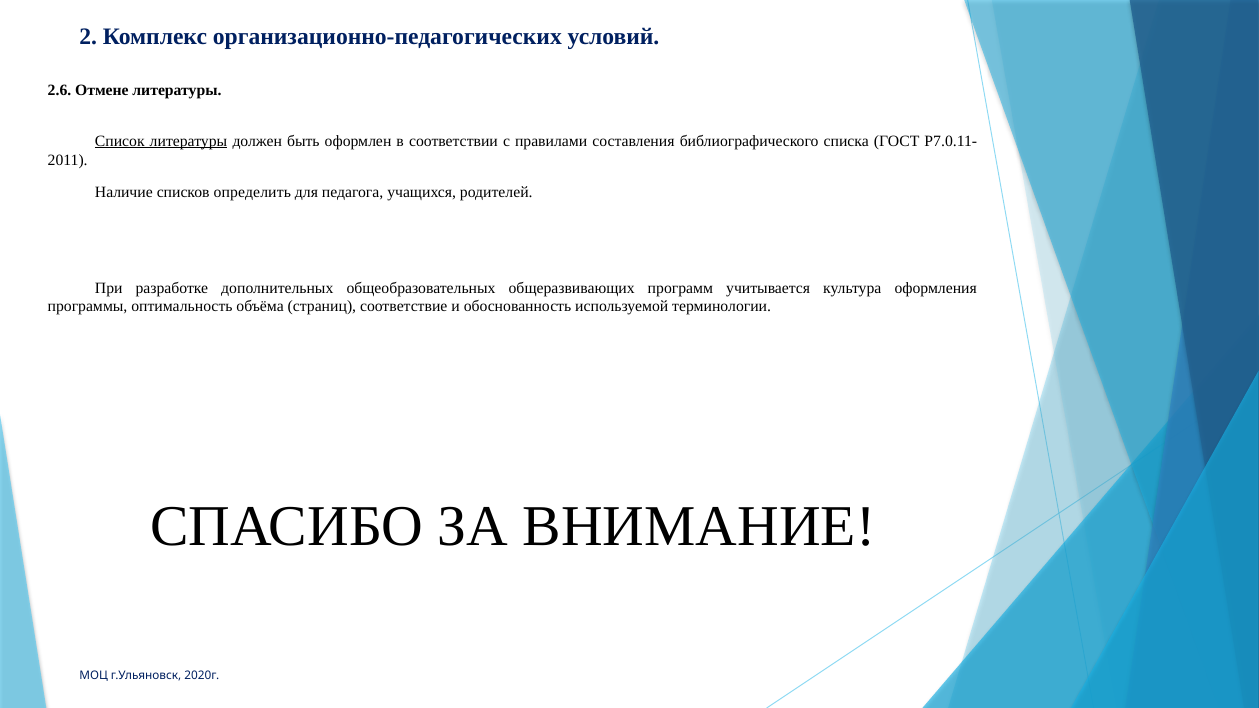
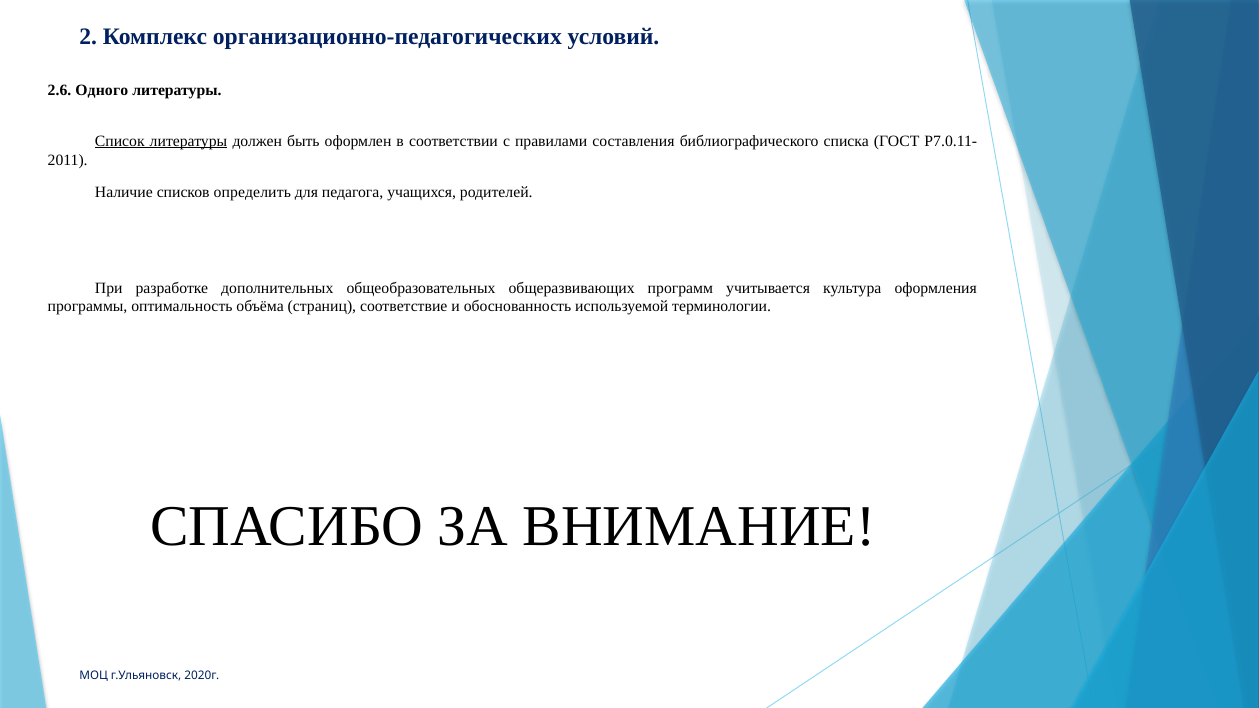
Отмене: Отмене -> Одного (102, 90)
